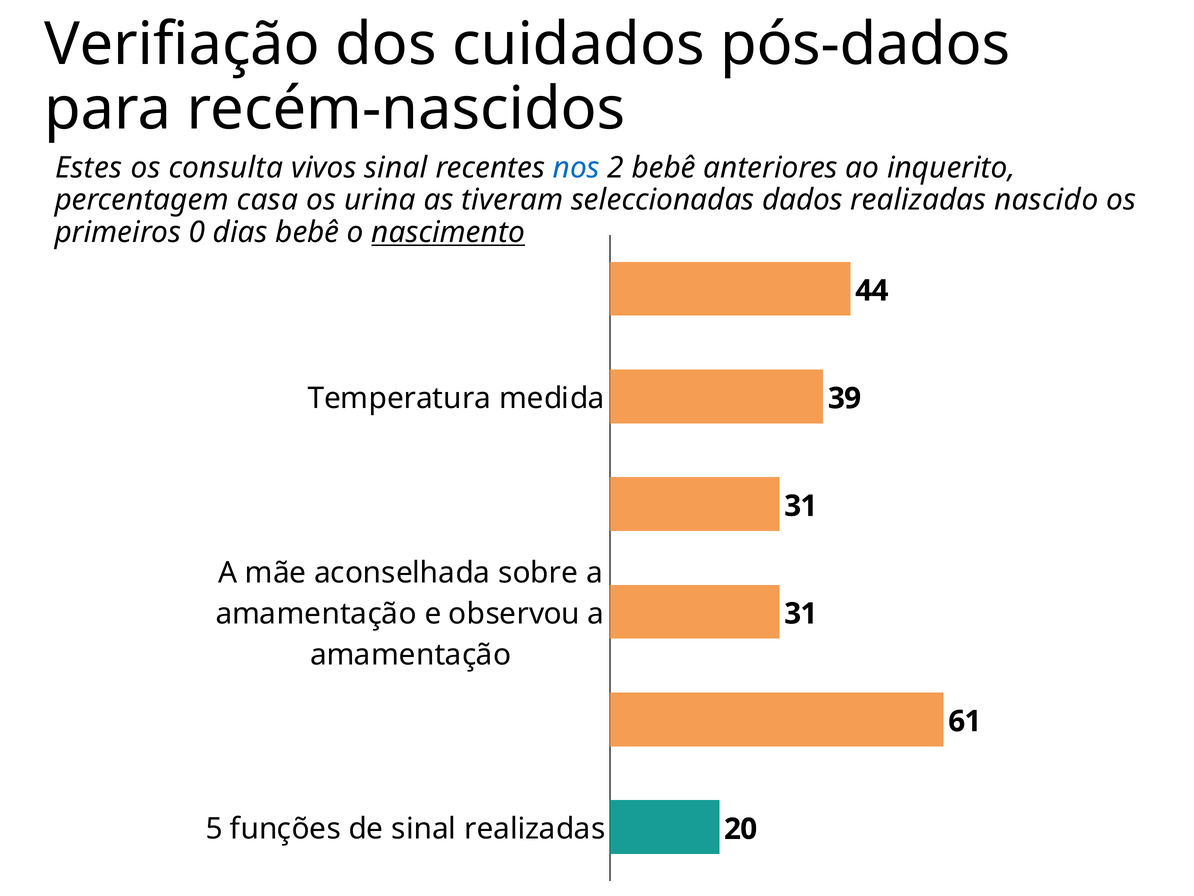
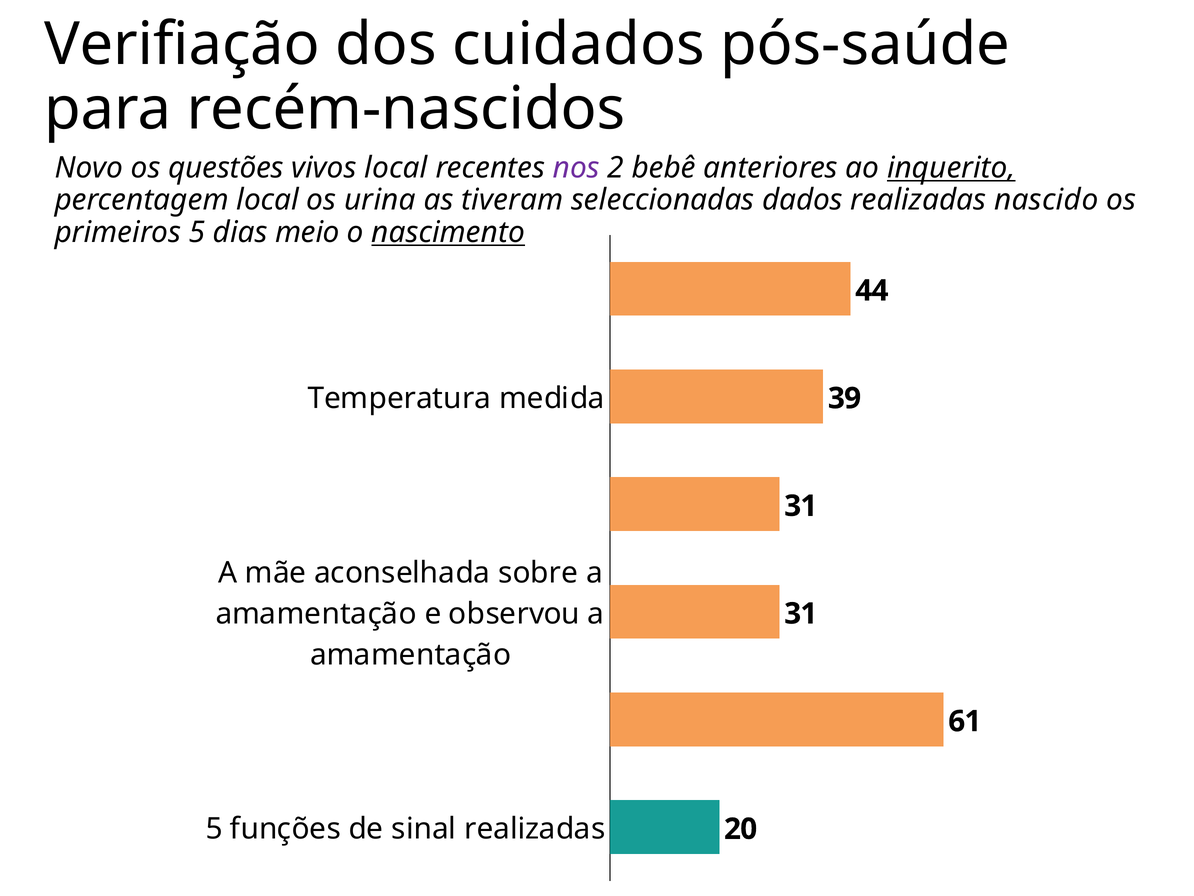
pós-dados: pós-dados -> pós-saúde (865, 45)
Estes: Estes -> Novo (89, 168)
consulta: consulta -> questões (226, 168)
vivos sinal: sinal -> local (396, 168)
nos colour: blue -> purple (576, 168)
inquerito underline: none -> present (951, 168)
percentagem casa: casa -> local (268, 200)
primeiros 0: 0 -> 5 (197, 232)
dias bebê: bebê -> meio (307, 232)
